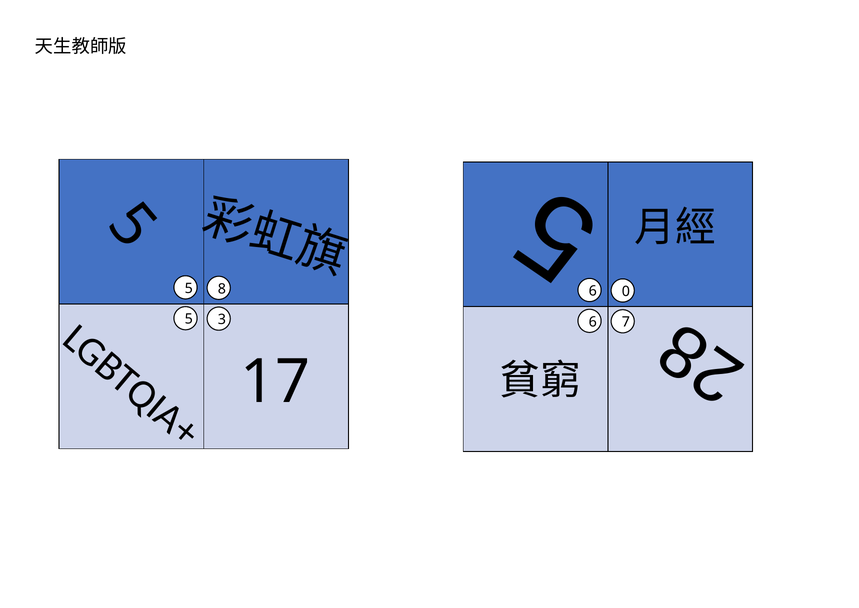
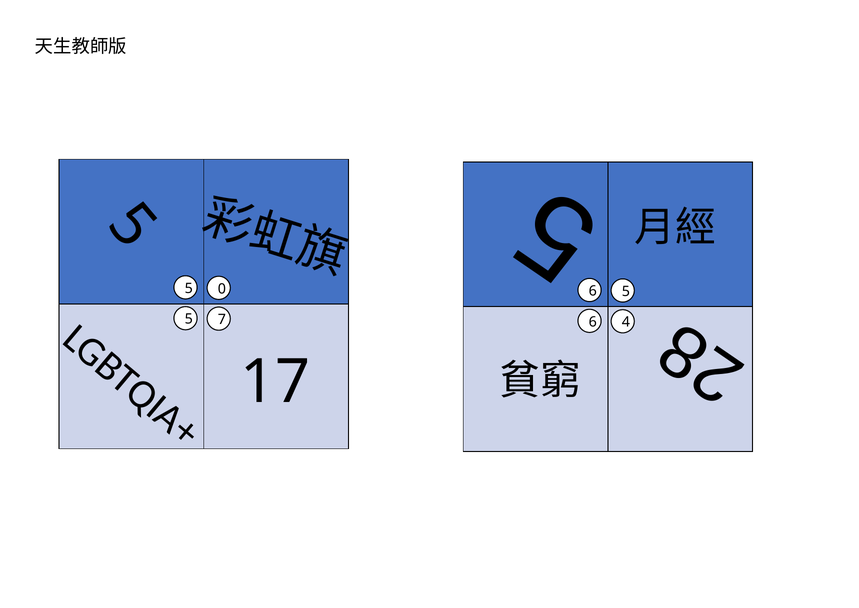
5 8: 8 -> 0 (222, 289)
0: 0 -> 5 (626, 291)
3: 3 -> 7 (222, 319)
7: 7 -> 4 (626, 322)
